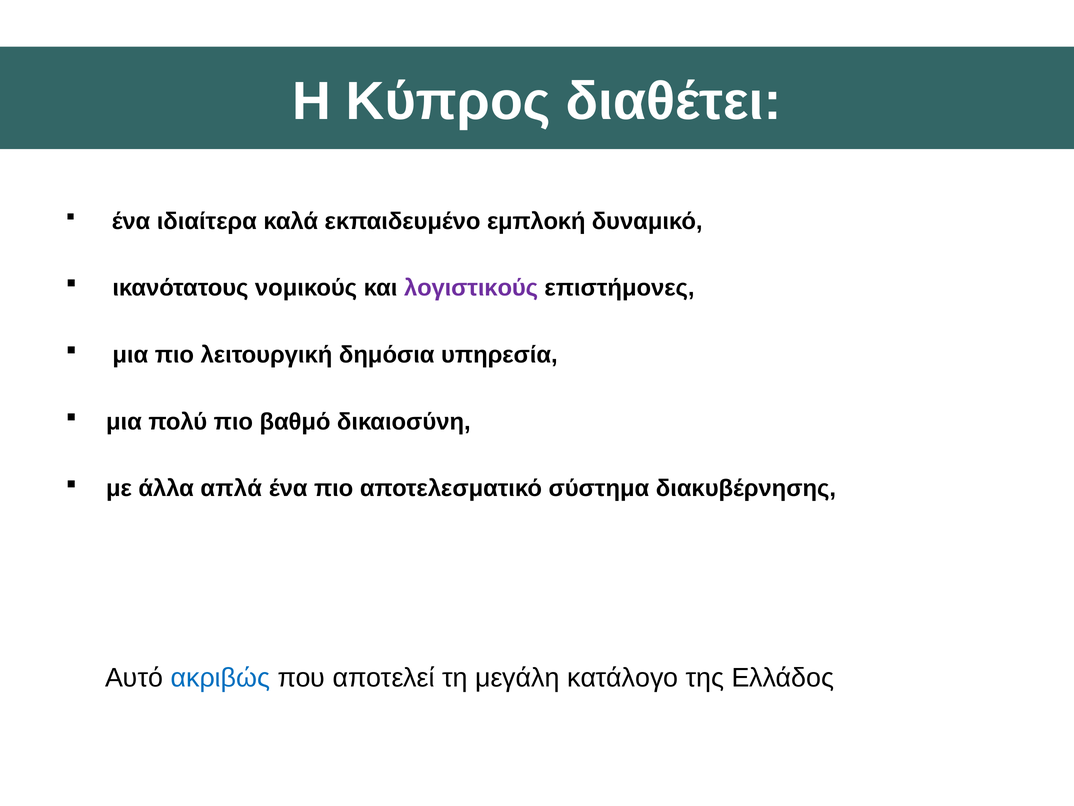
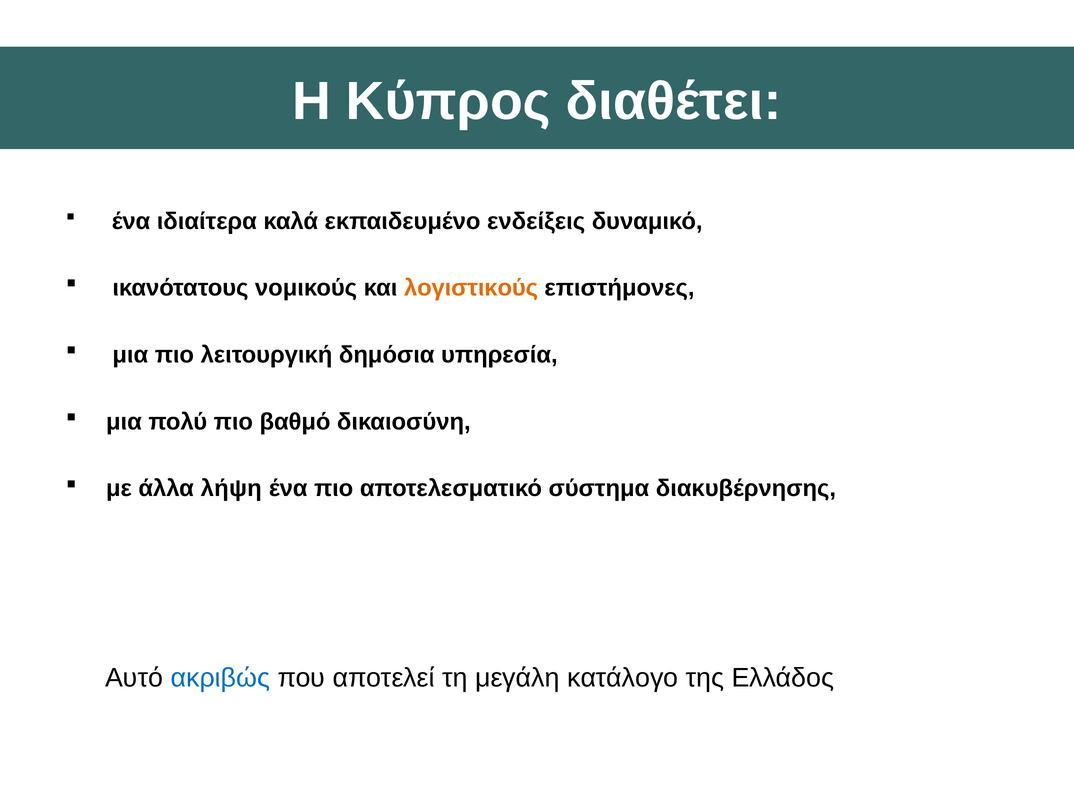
εμπλοκή: εμπλοκή -> ενδείξεις (536, 221)
λογιστικούς colour: purple -> orange (471, 288)
απλά: απλά -> λήψη (231, 488)
